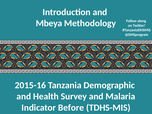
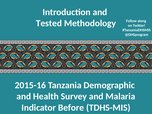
Mbeya: Mbeya -> Tested (49, 23)
